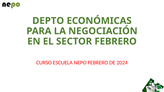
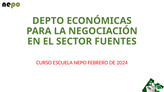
SECTOR FEBRERO: FEBRERO -> FUENTES (116, 41)
